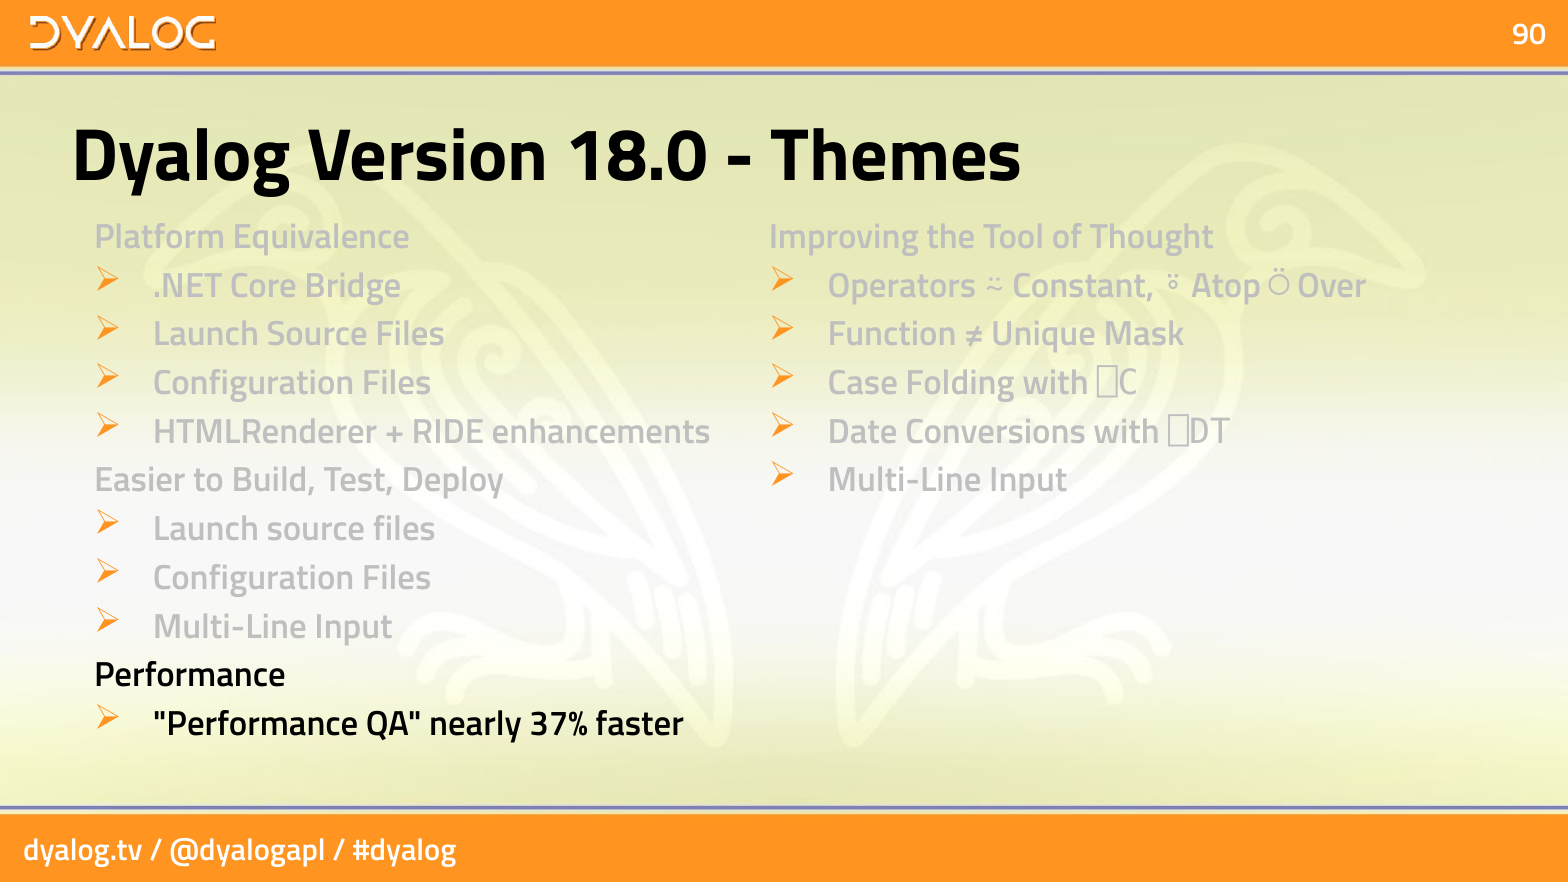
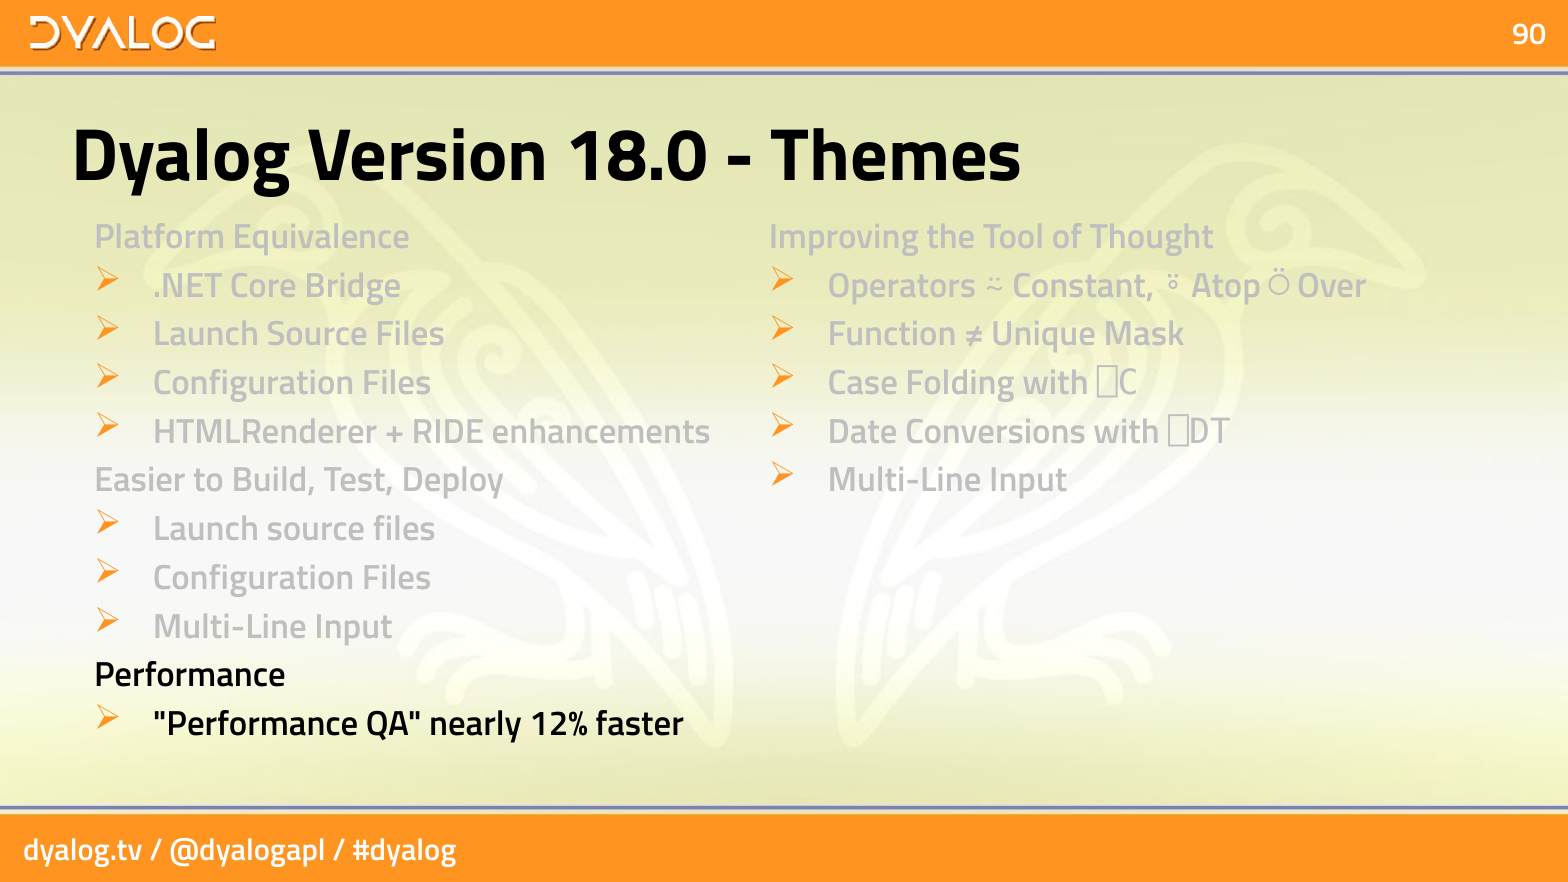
37%: 37% -> 12% (559, 724)
